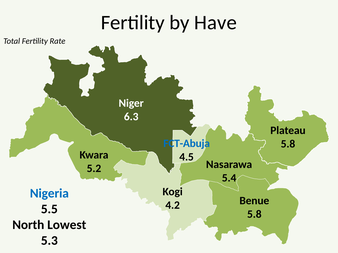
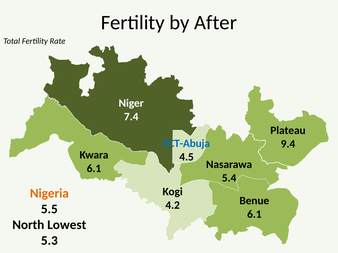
Have: Have -> After (216, 23)
6.3: 6.3 -> 7.4 (131, 117)
5.8: 5.8 -> 9.4 (288, 144)
5.2: 5.2 -> 6.1 (94, 169)
Nigeria colour: blue -> orange (49, 194)
5.8: 5.8 -> 6.1 (254, 215)
